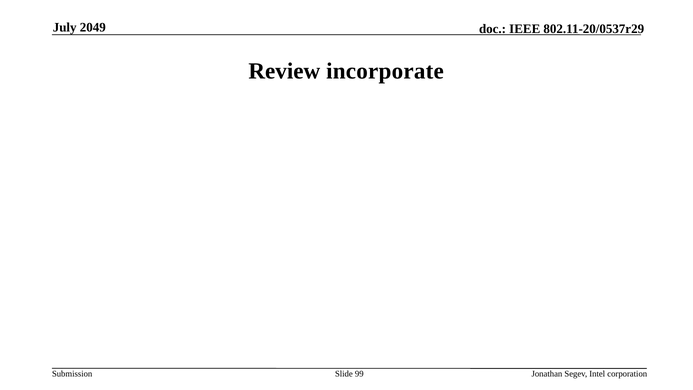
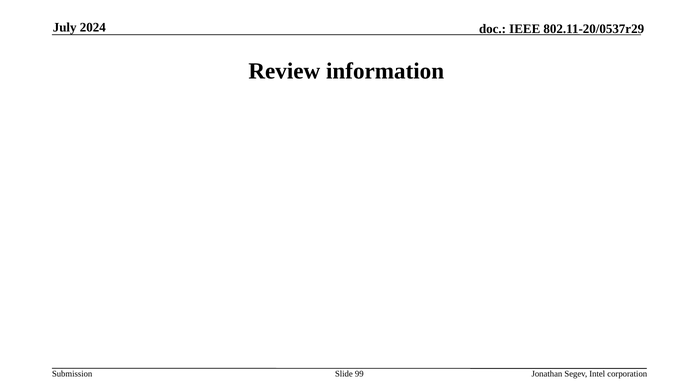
2049: 2049 -> 2024 (93, 28)
incorporate: incorporate -> information (385, 71)
